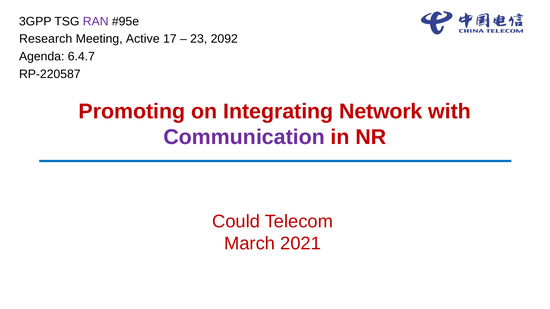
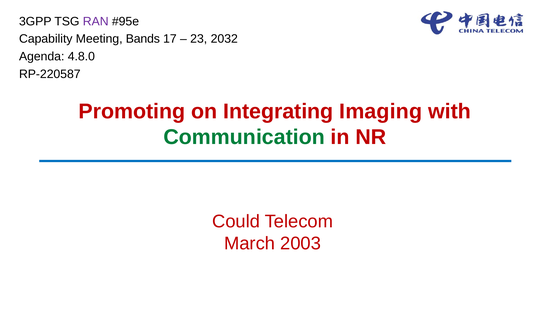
Research: Research -> Capability (46, 39)
Active: Active -> Bands (143, 39)
2092: 2092 -> 2032 (224, 39)
6.4.7: 6.4.7 -> 4.8.0 (81, 57)
Network: Network -> Imaging (381, 112)
Communication colour: purple -> green (244, 137)
2021: 2021 -> 2003 (301, 244)
